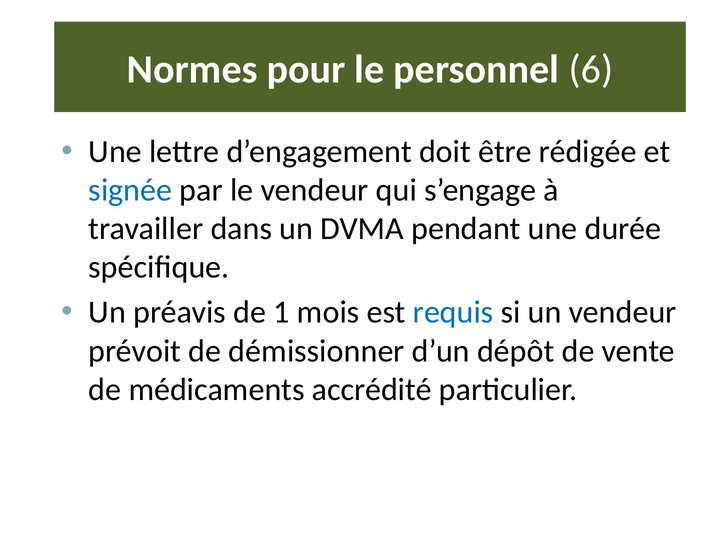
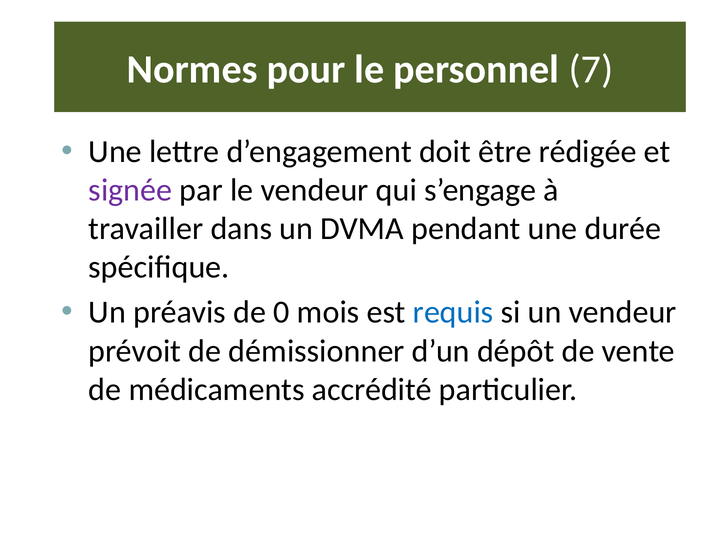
6: 6 -> 7 (591, 70)
signée colour: blue -> purple (130, 190)
1: 1 -> 0 (282, 312)
